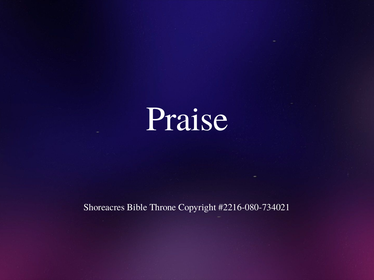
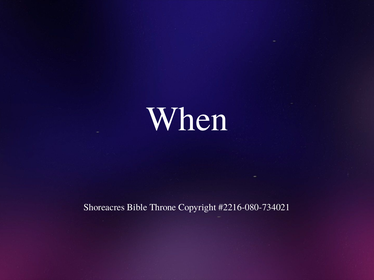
Praise: Praise -> When (187, 119)
